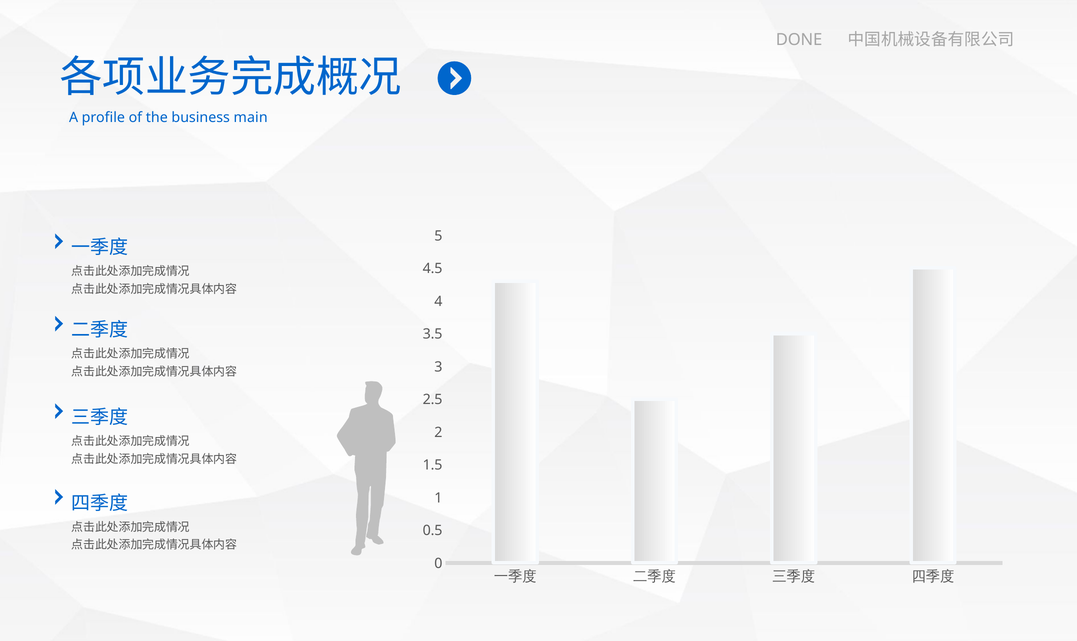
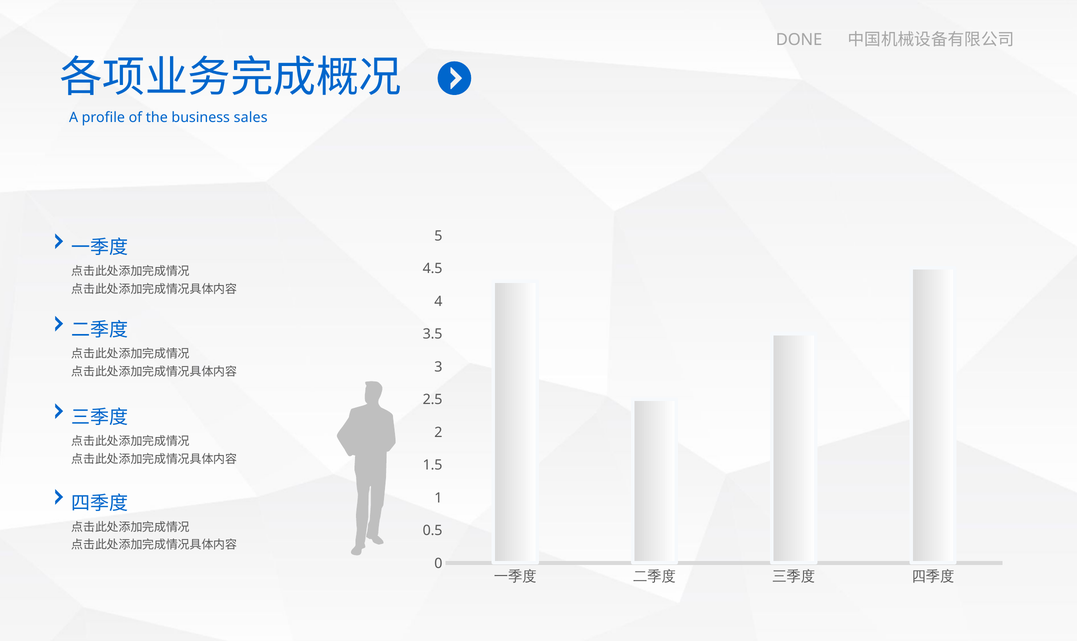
main: main -> sales (251, 118)
